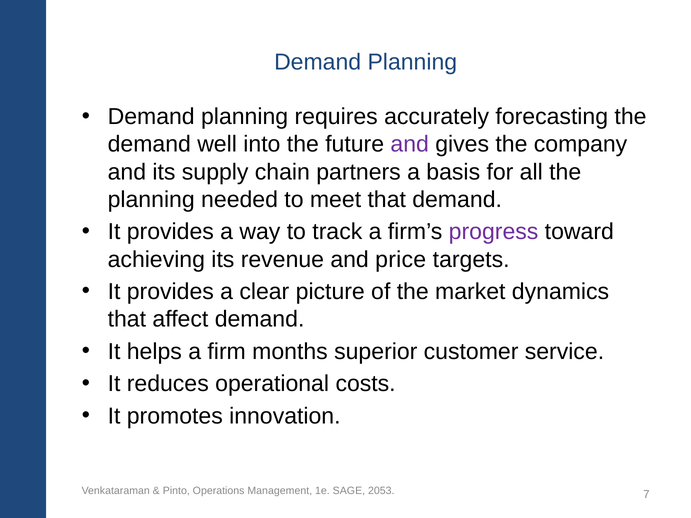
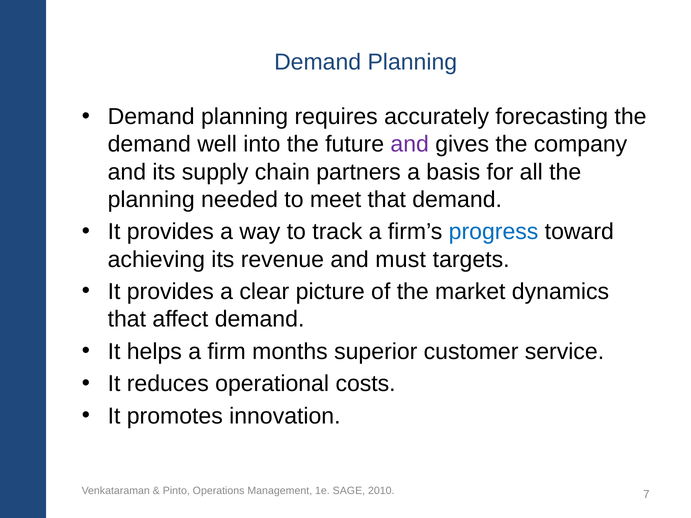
progress colour: purple -> blue (494, 232)
price: price -> must (401, 260)
2053: 2053 -> 2010 (381, 491)
